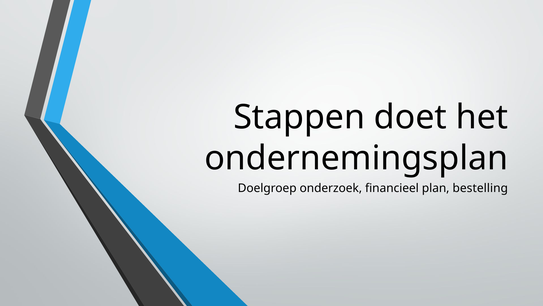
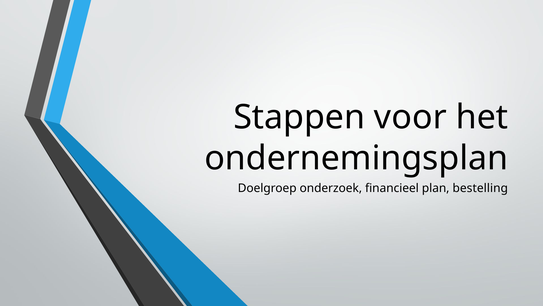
doet: doet -> voor (410, 117)
